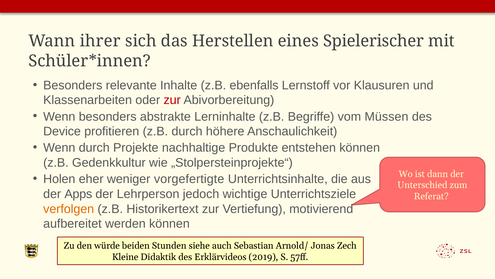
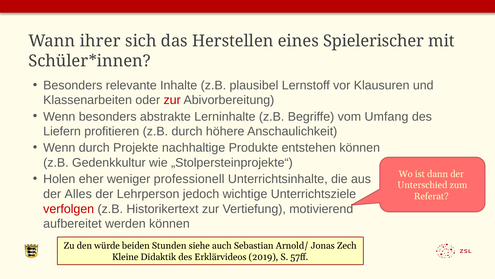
ebenfalls: ebenfalls -> plausibel (254, 85)
Müssen: Müssen -> Umfang (386, 116)
Device: Device -> Liefern (62, 131)
vorgefertigte: vorgefertigte -> professionell (189, 179)
Apps: Apps -> Alles (78, 194)
verfolgen colour: orange -> red (69, 209)
